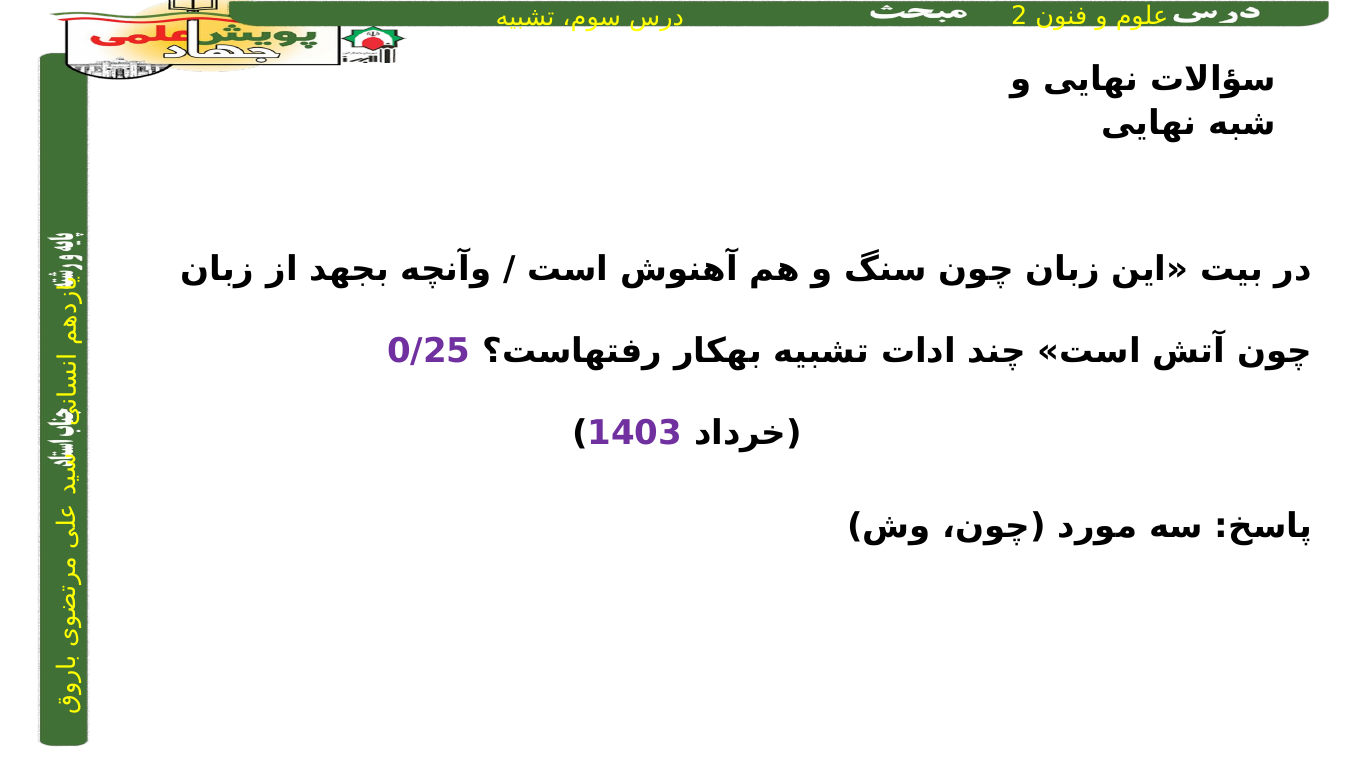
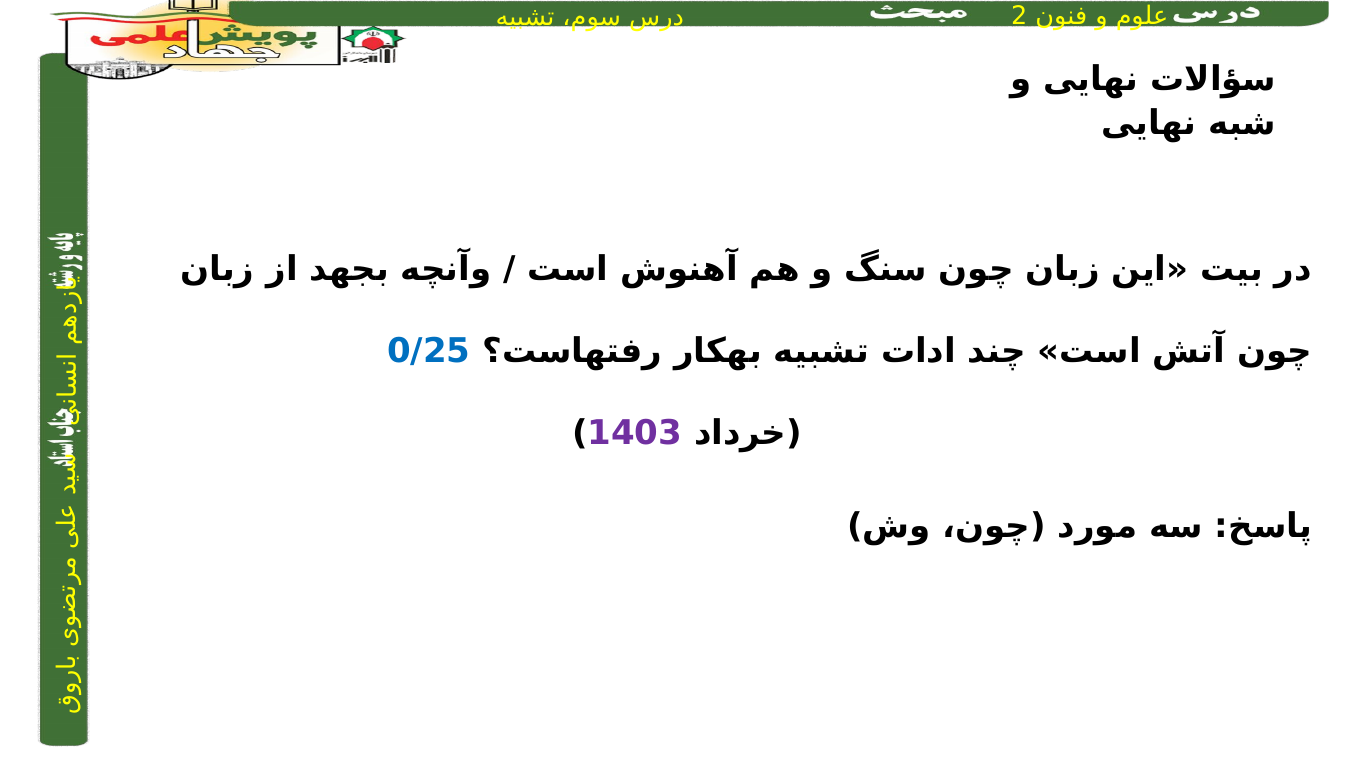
0/25 colour: purple -> blue (429, 351)
